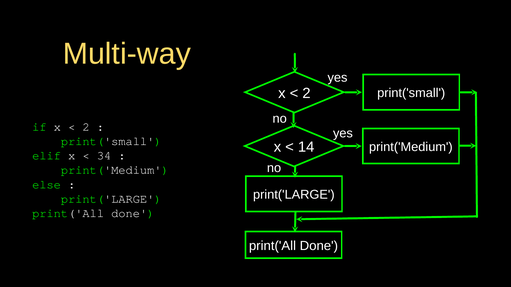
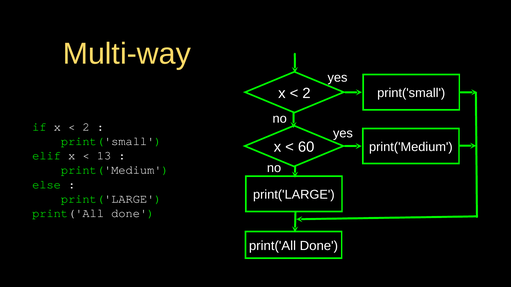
14: 14 -> 60 (306, 147)
34: 34 -> 13 (104, 156)
